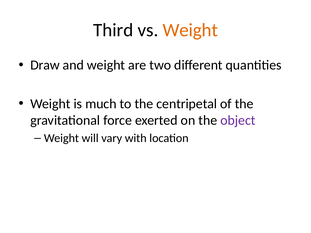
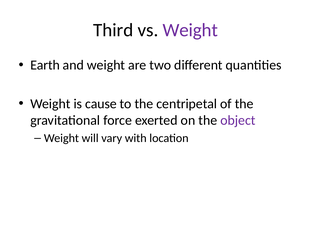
Weight colour: orange -> purple (190, 30)
Draw: Draw -> Earth (45, 65)
much: much -> cause (101, 104)
